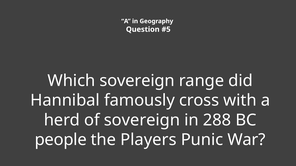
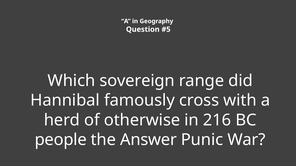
of sovereign: sovereign -> otherwise (142, 120)
288: 288 -> 216 (217, 120)
Players: Players -> Answer (148, 140)
